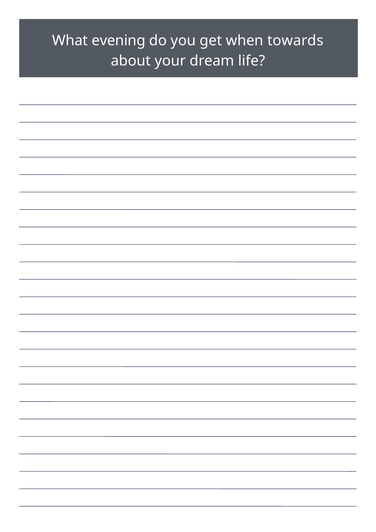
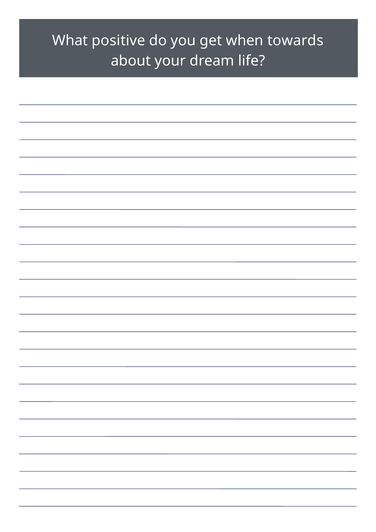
evening: evening -> positive (119, 41)
